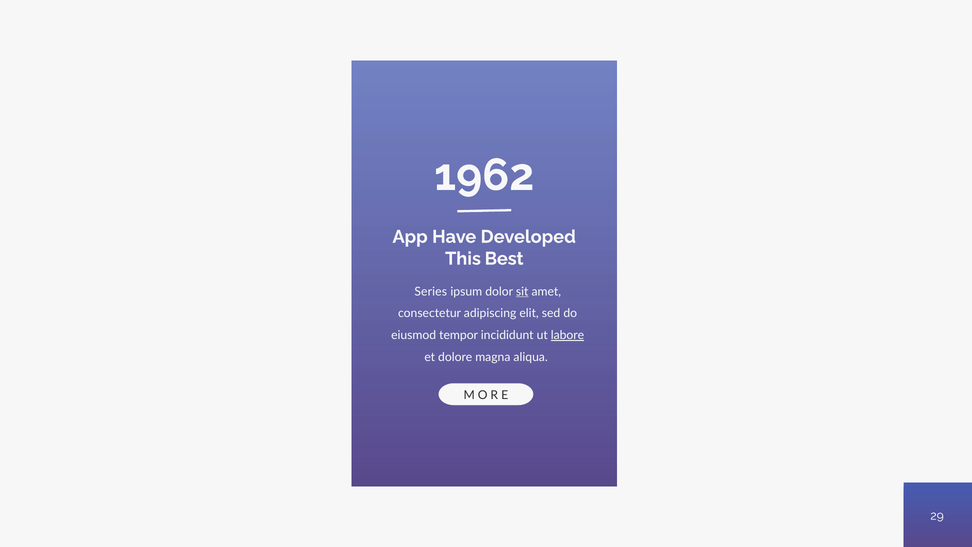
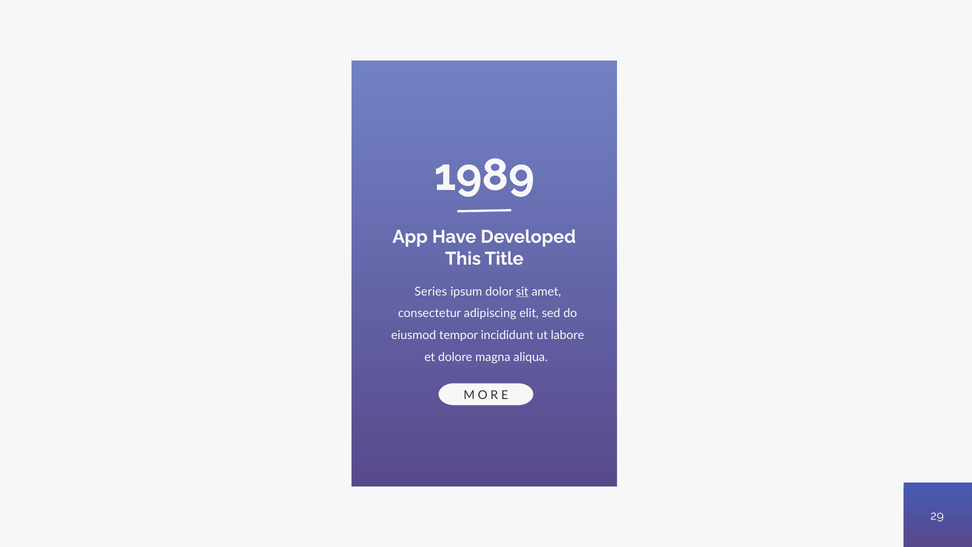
1962: 1962 -> 1989 (484, 175)
Best: Best -> Title (504, 259)
labore underline: present -> none (567, 335)
